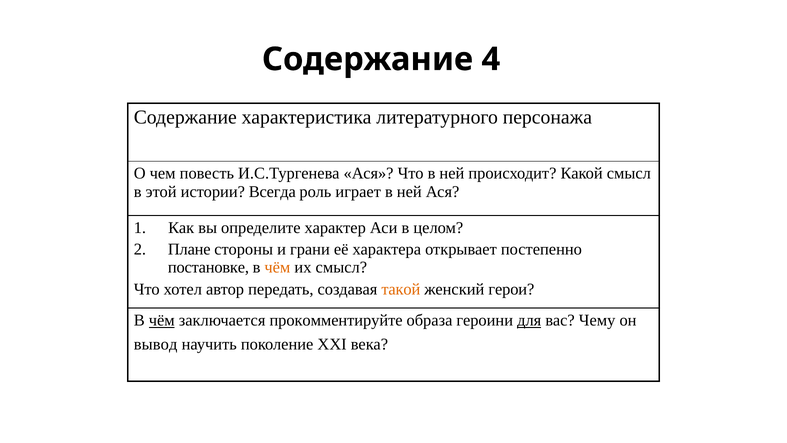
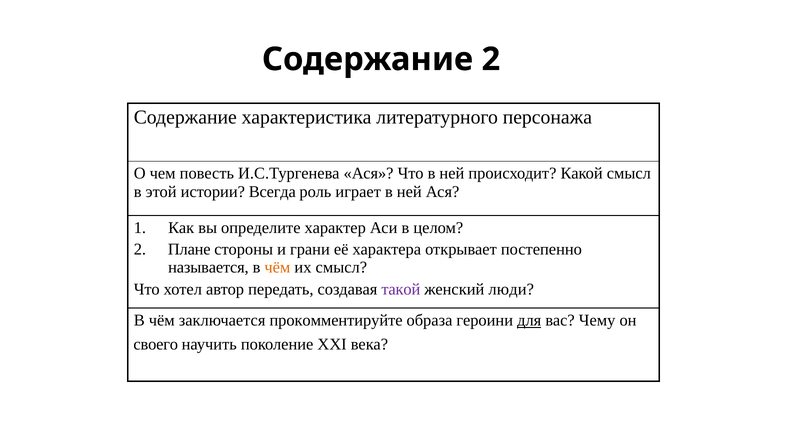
Содержание 4: 4 -> 2 (491, 59)
постановке: постановке -> называется (208, 267)
такой colour: orange -> purple (401, 289)
герои: герои -> люди (511, 289)
чём underline: present -> none (162, 320)
вывод: вывод -> своего (156, 344)
